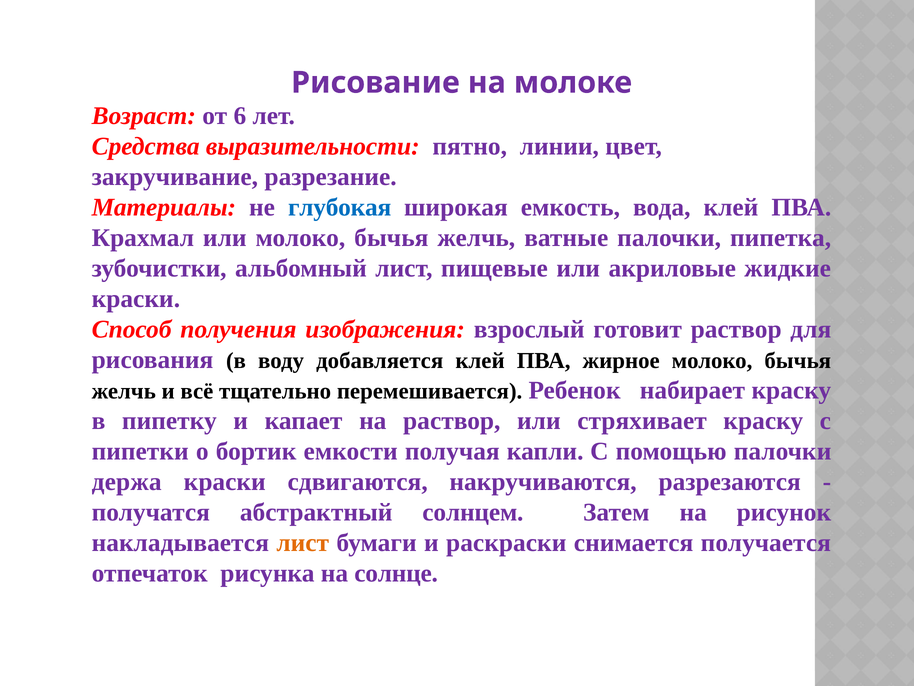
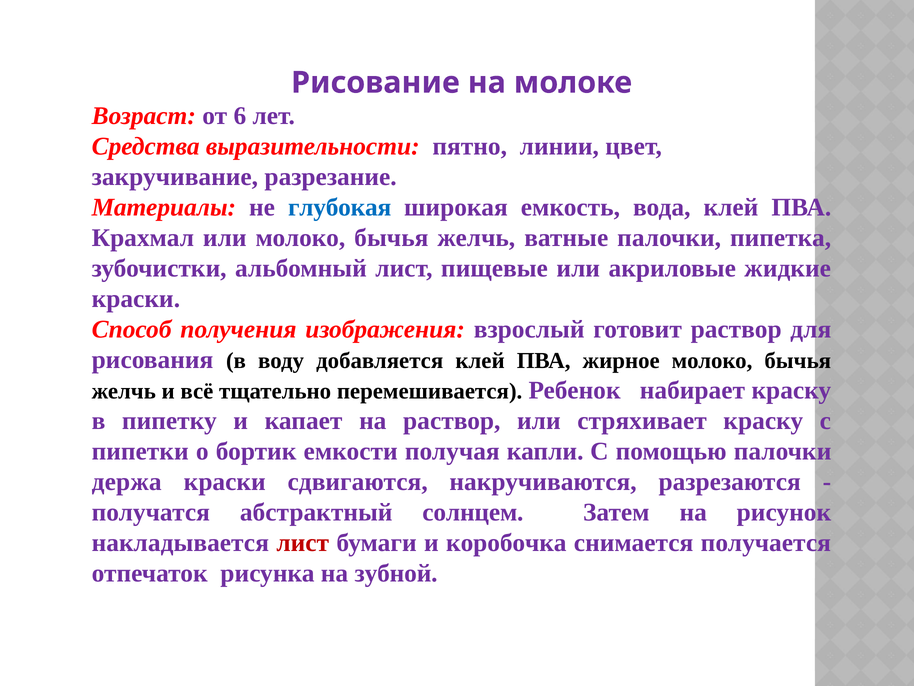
лист colour: orange -> red (303, 542)
раскраски: раскраски -> коробочка (506, 542)
солнце: солнце -> зубной (396, 573)
